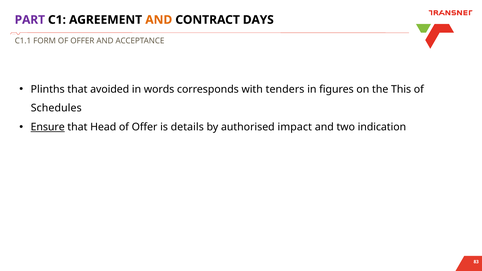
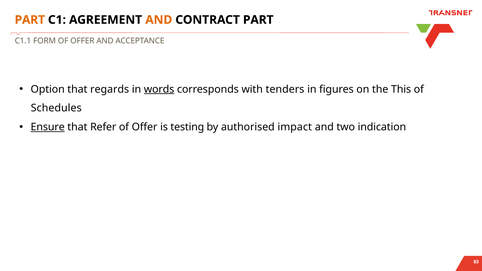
PART colour: purple -> orange (30, 20)
CONTRACT DAYS: DAYS -> PART (258, 20)
Plinths: Plinths -> Option (48, 89)
avoided: avoided -> regards (110, 89)
words underline: none -> present (159, 89)
Head: Head -> Refer (103, 127)
details: details -> testing (187, 127)
